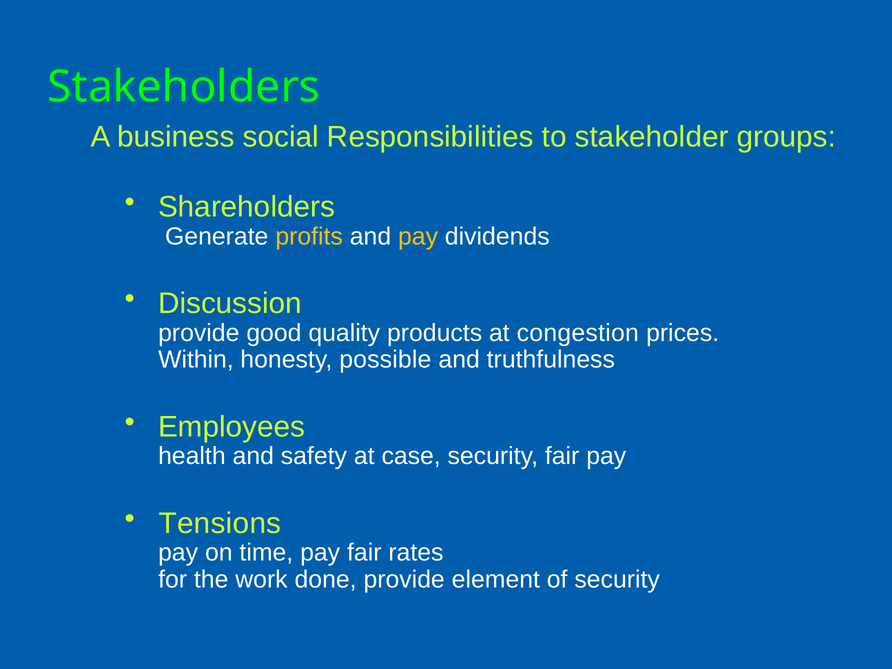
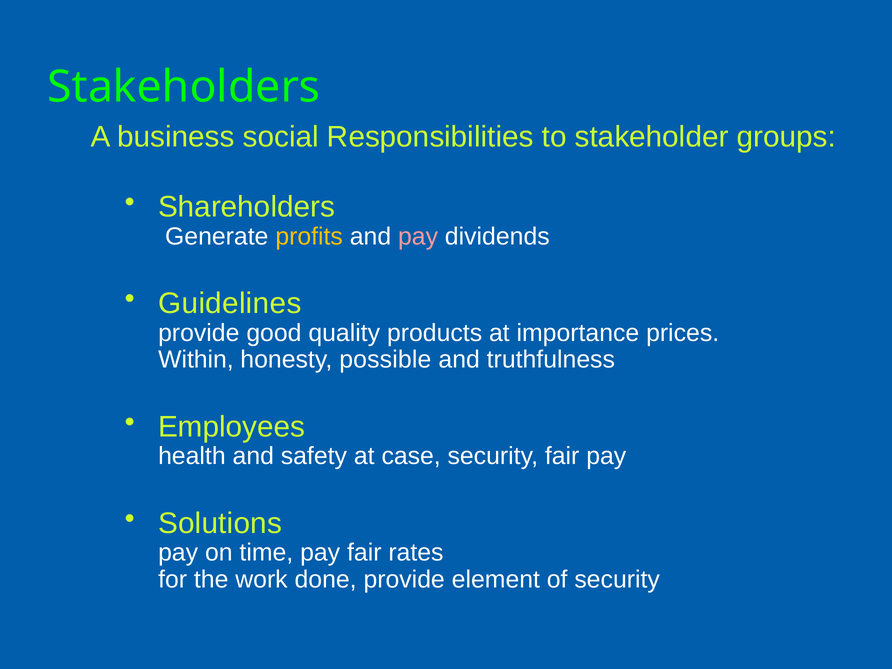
pay colour: yellow -> pink (418, 236)
Discussion: Discussion -> Guidelines (230, 303)
congestion: congestion -> importance (578, 333)
Tensions: Tensions -> Solutions (220, 523)
